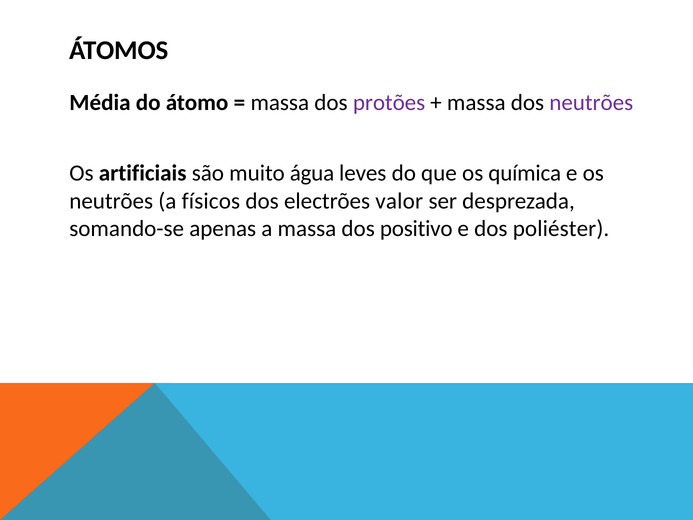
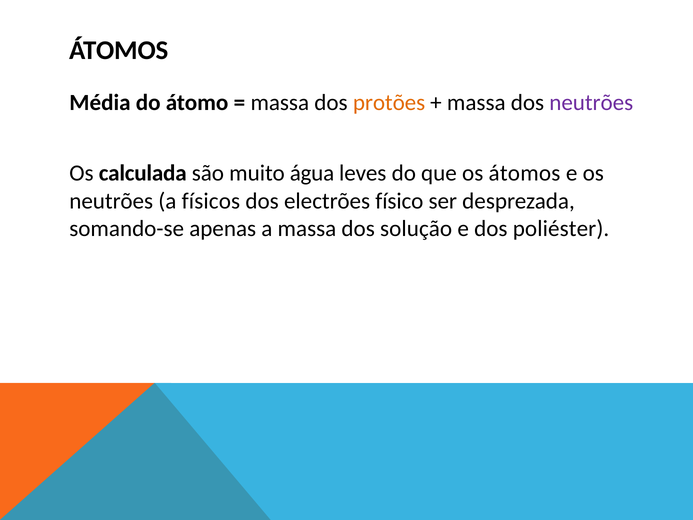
protões colour: purple -> orange (389, 102)
artificiais: artificiais -> calculada (143, 173)
os química: química -> átomos (525, 173)
valor: valor -> físico (399, 201)
positivo: positivo -> solução (416, 229)
